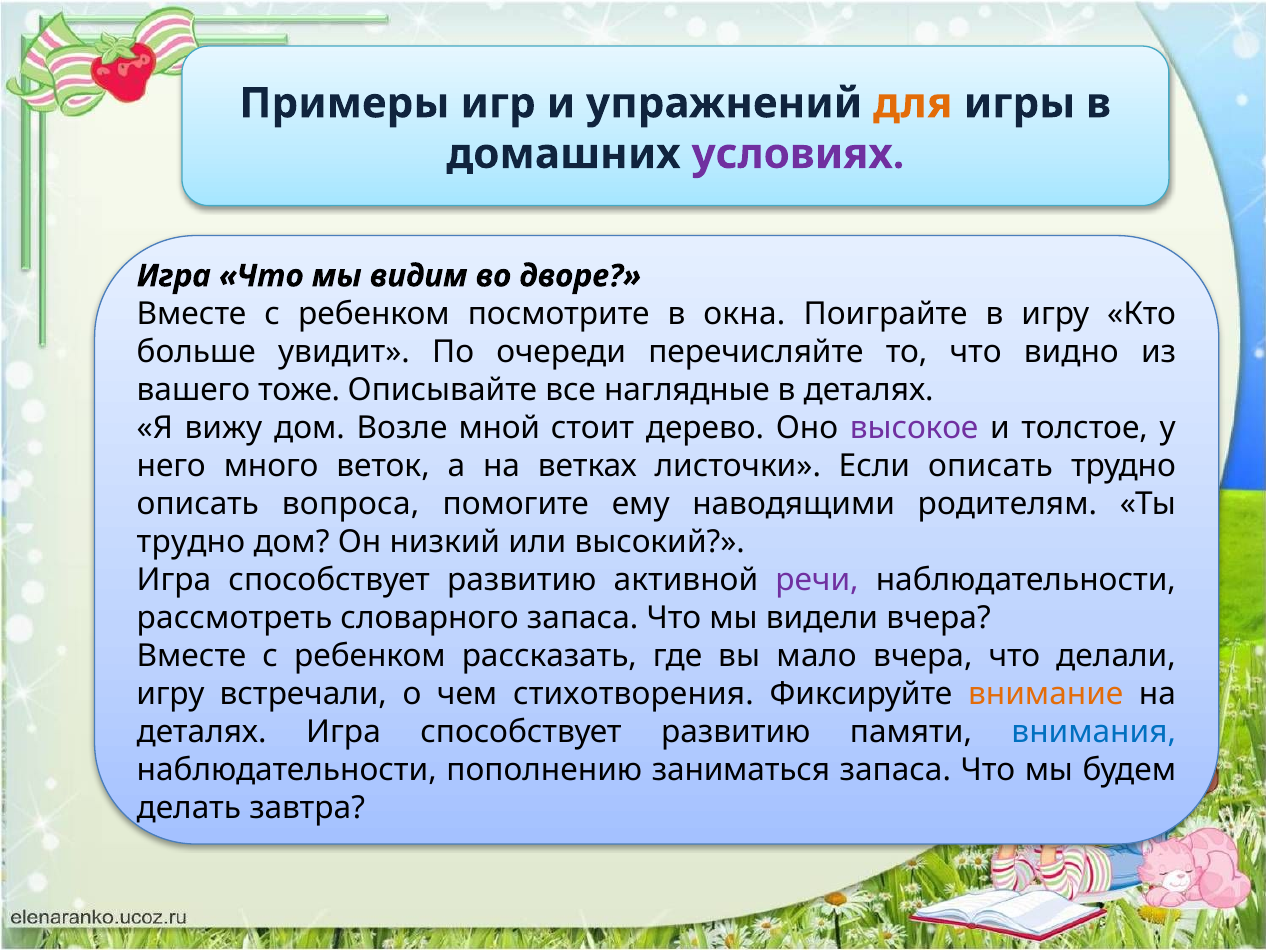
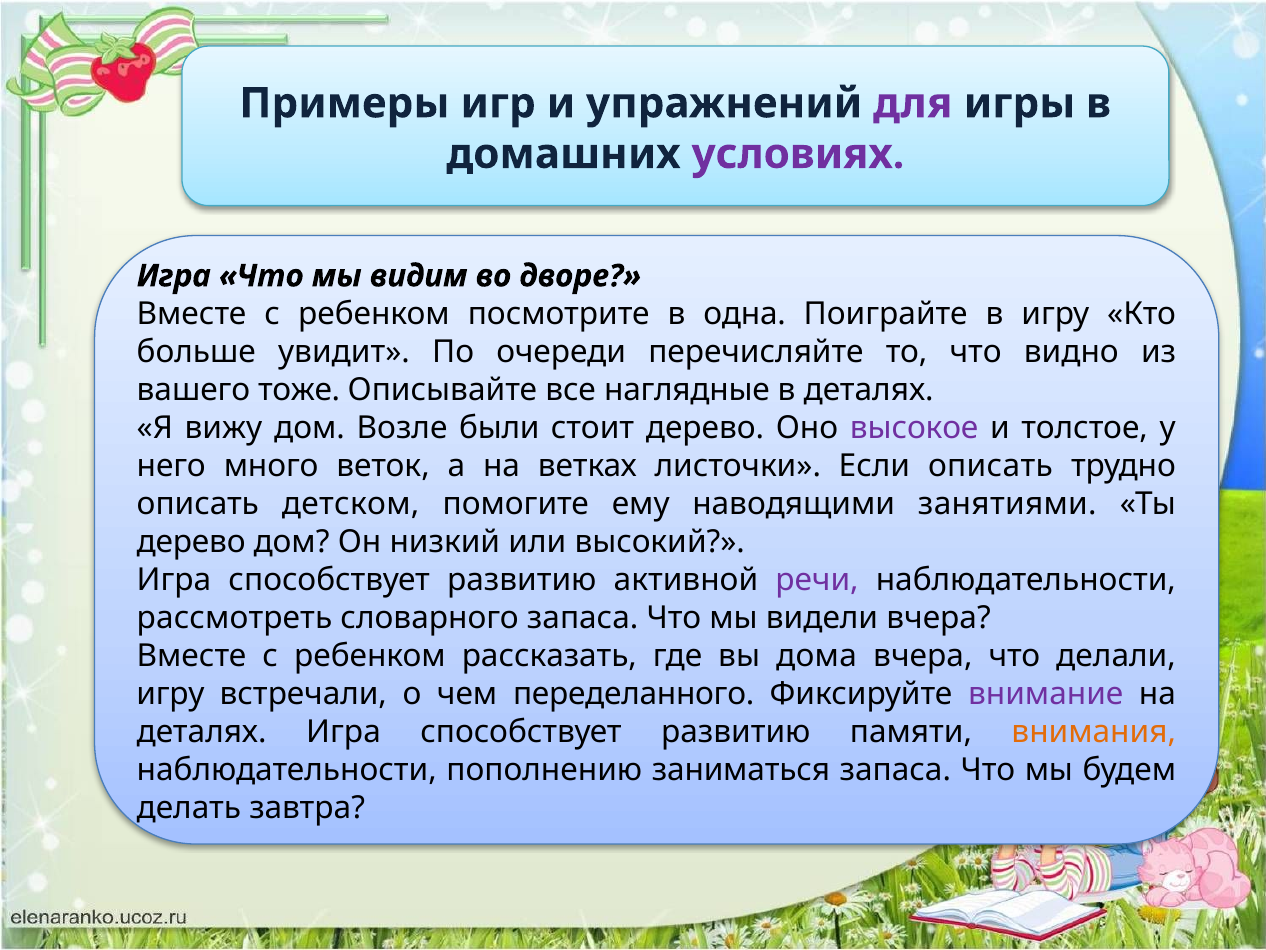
для colour: orange -> purple (913, 103)
окна: окна -> одна (745, 314)
мной: мной -> были (499, 428)
вопроса: вопроса -> детском (351, 504)
родителям: родителям -> занятиями (1007, 504)
трудно: трудно -> дерево (191, 542)
мало: мало -> дома (817, 656)
стихотворения: стихотворения -> переделанного (634, 694)
внимание colour: orange -> purple (1046, 694)
внимания colour: blue -> orange (1094, 732)
